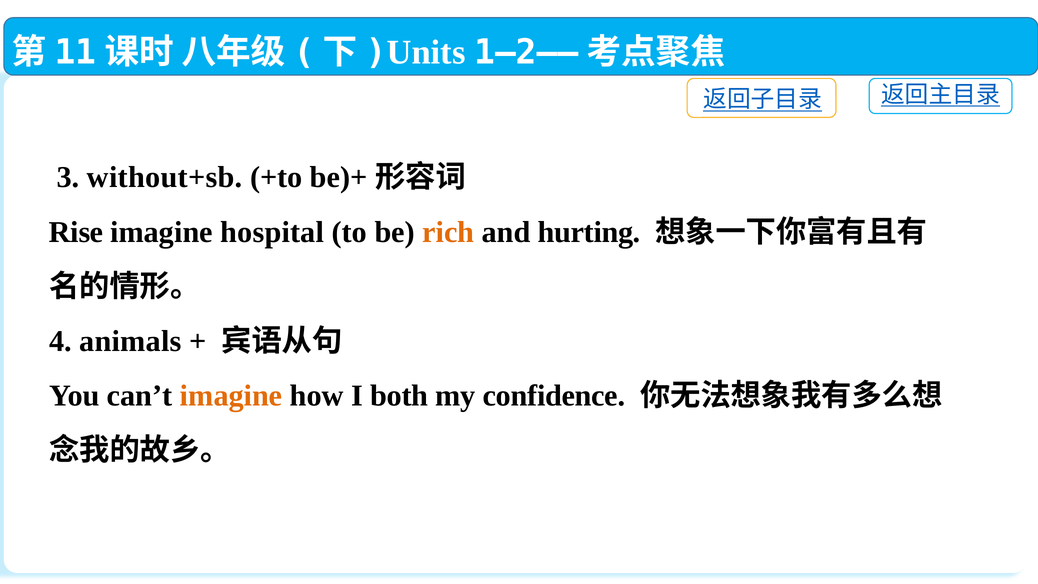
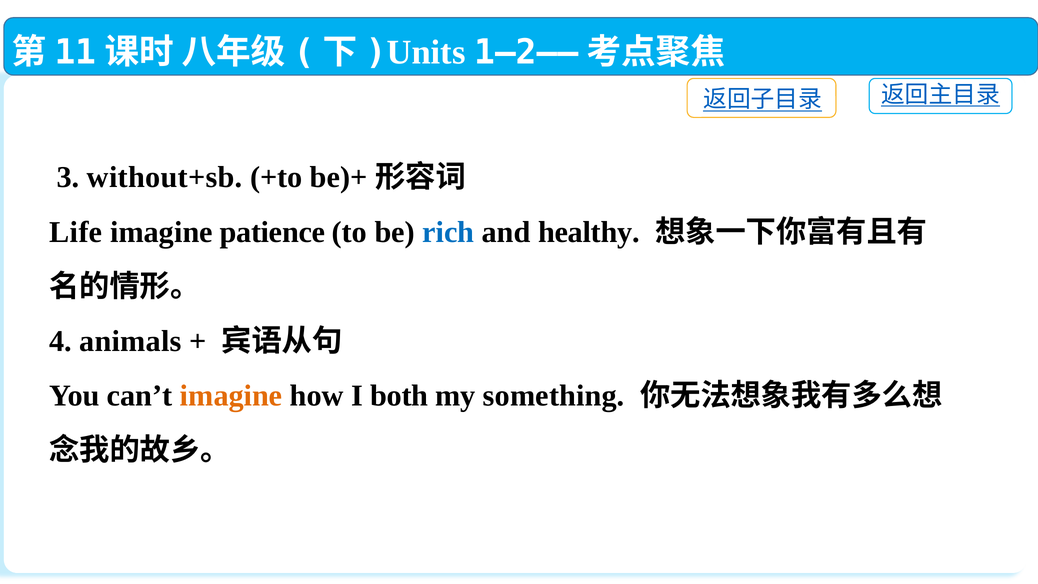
Rise: Rise -> Life (76, 232)
hospital: hospital -> patience (272, 232)
rich colour: orange -> blue (448, 232)
hurting: hurting -> healthy (589, 232)
confidence: confidence -> something (554, 396)
